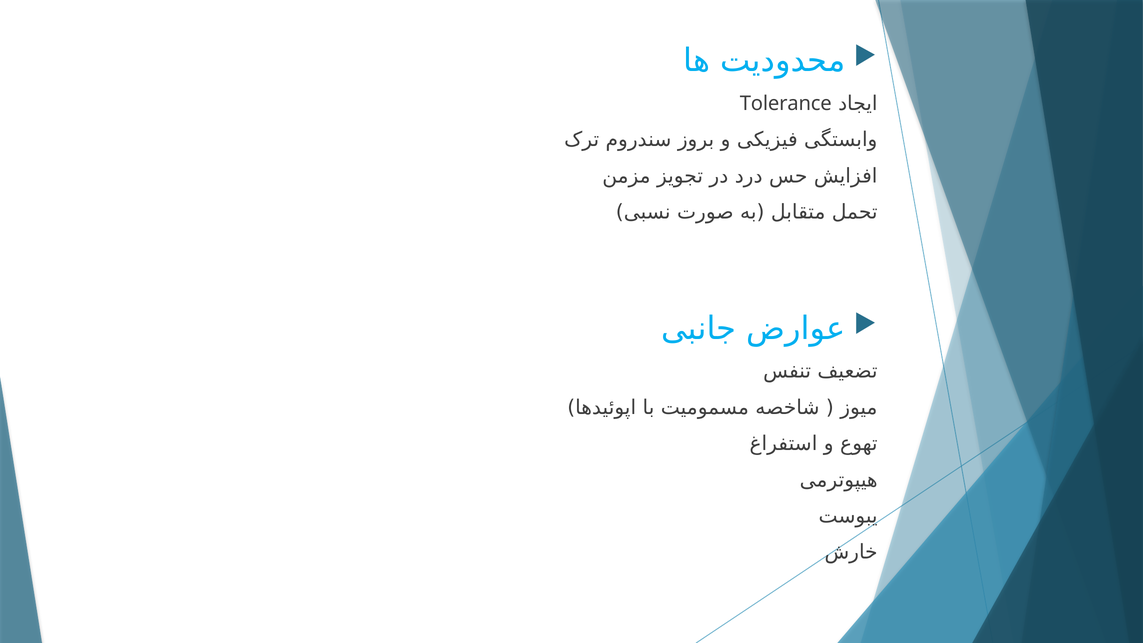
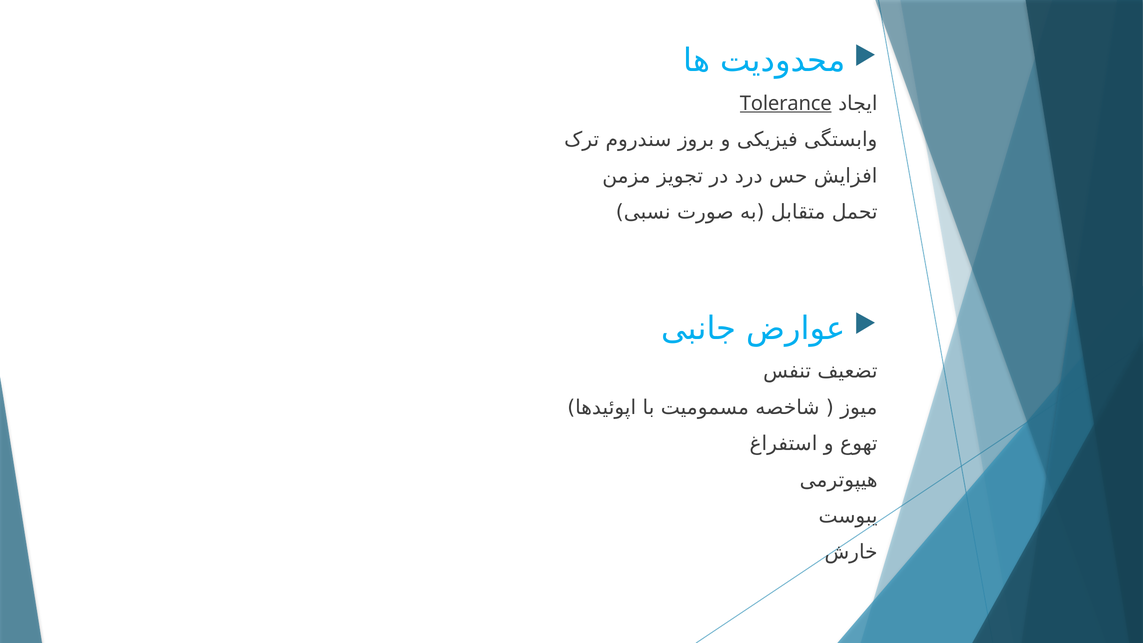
Tolerance underline: none -> present (786, 103)
